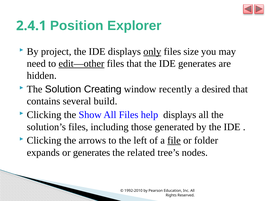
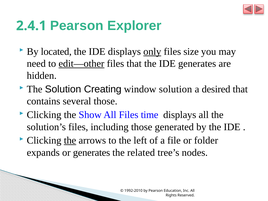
2.4.1 Position: Position -> Pearson (77, 26)
project: project -> located (56, 51)
window recently: recently -> solution (175, 89)
several build: build -> those (106, 101)
help: help -> time (150, 115)
the underline: none -> present (70, 140)
file underline: present -> none (174, 140)
